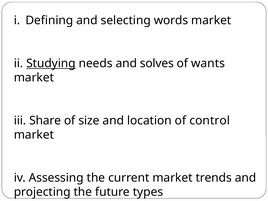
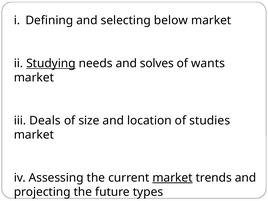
words: words -> below (171, 20)
Share: Share -> Deals (45, 121)
control: control -> studies (210, 121)
market underline: none -> present (172, 178)
